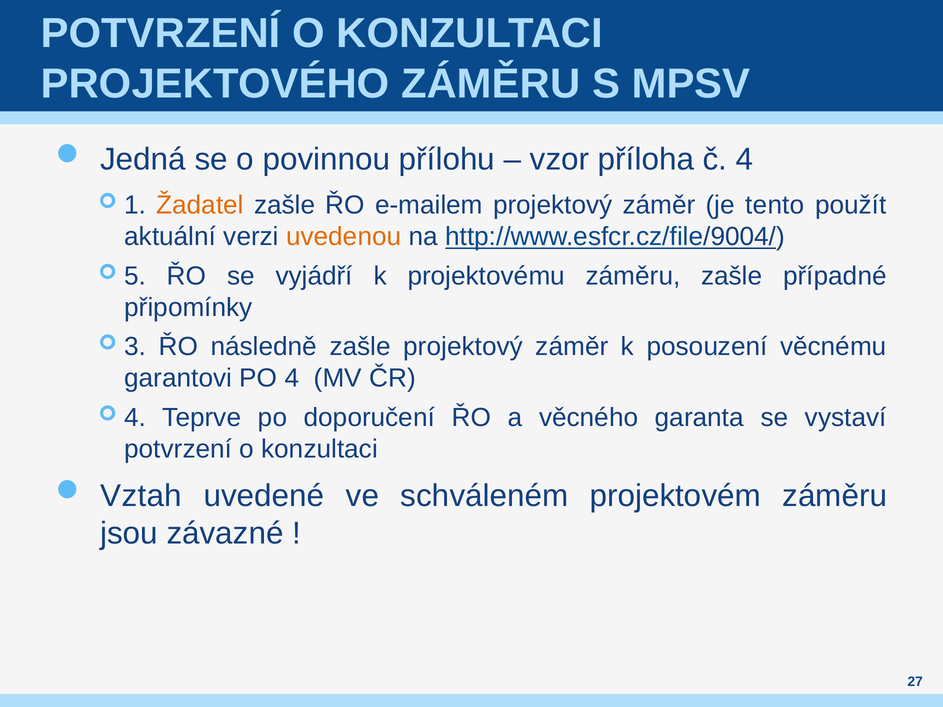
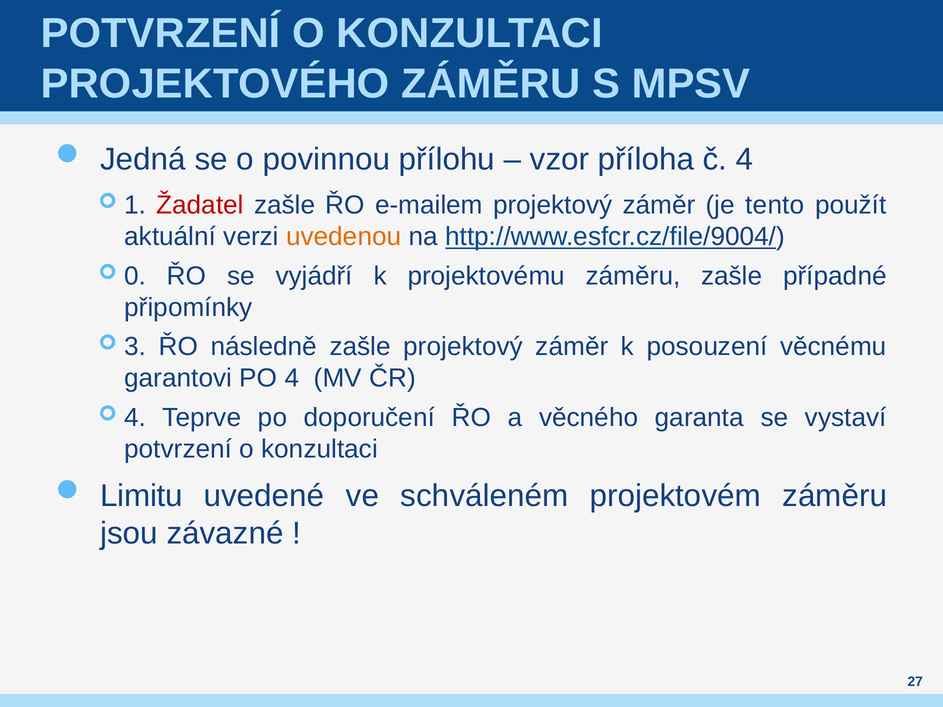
Žadatel colour: orange -> red (200, 205)
5: 5 -> 0 (135, 276)
Vztah: Vztah -> Limitu (141, 496)
